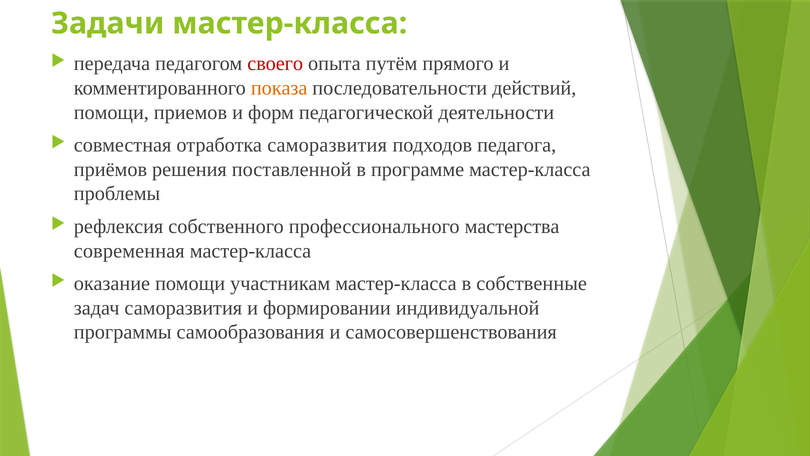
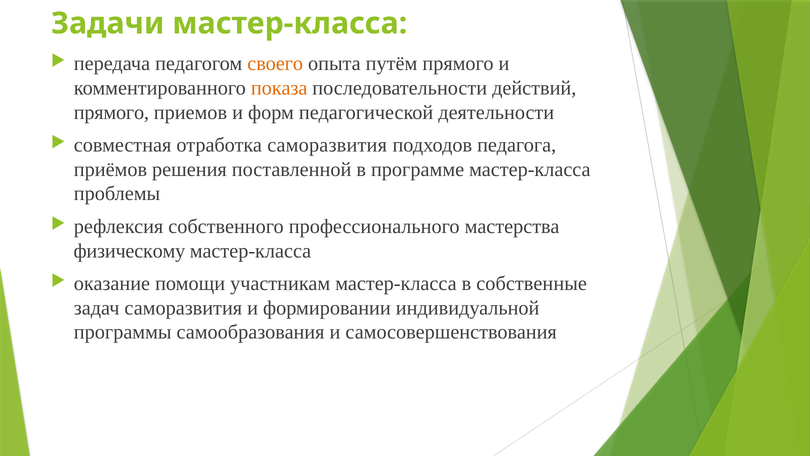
своего colour: red -> orange (275, 64)
помощи: помощи -> прямого (111, 112)
современная: современная -> физическому (129, 251)
